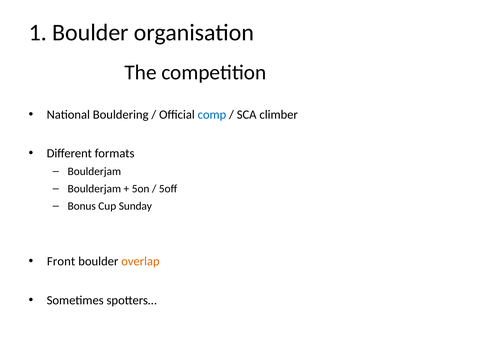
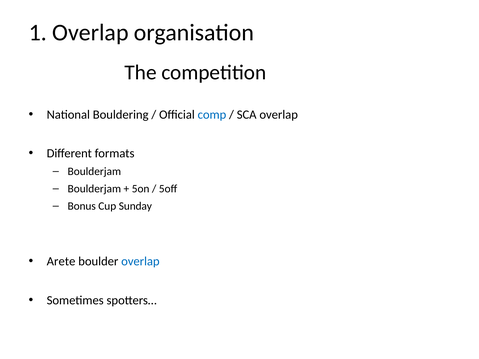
1 Boulder: Boulder -> Overlap (90, 33)
SCA climber: climber -> overlap (279, 115)
Front: Front -> Arete (61, 262)
overlap colour: orange -> blue (140, 262)
